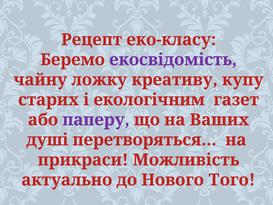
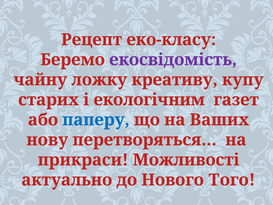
паперу colour: purple -> blue (96, 120)
душі: душі -> нову (47, 140)
Можливість: Можливість -> Можливості (186, 160)
